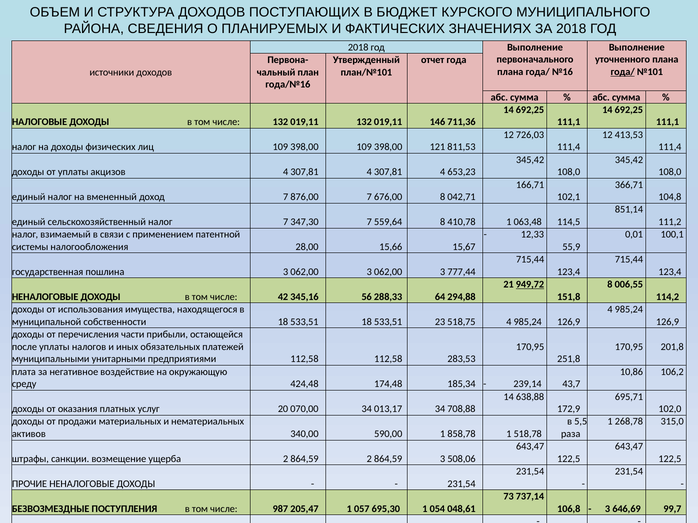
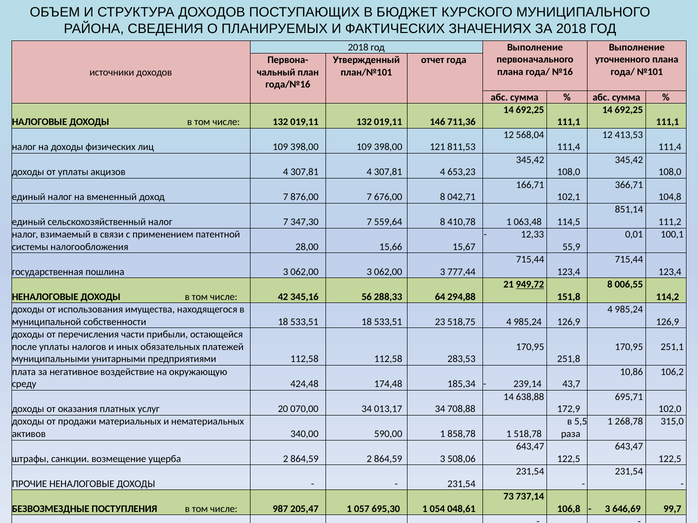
года/ underline: present -> none (623, 72)
726,03: 726,03 -> 568,04 (530, 135)
201,8: 201,8 -> 251,1 (672, 347)
